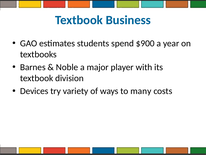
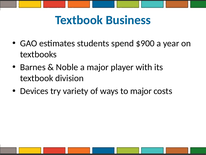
to many: many -> major (141, 91)
